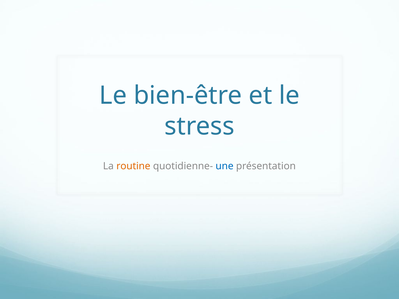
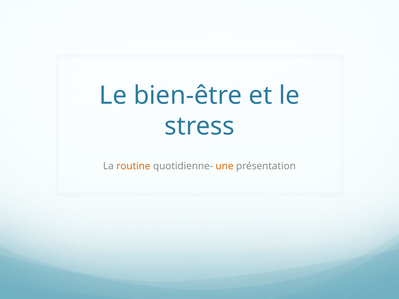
une colour: blue -> orange (225, 166)
